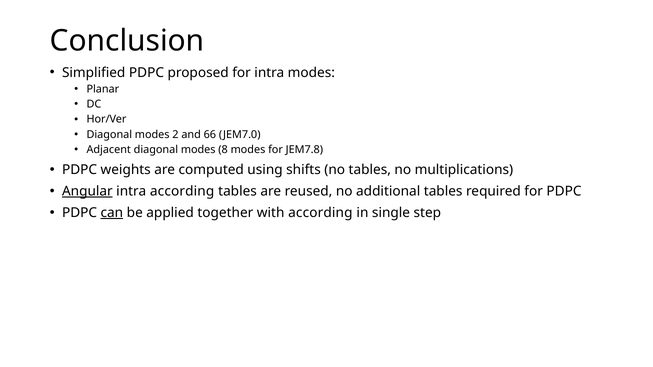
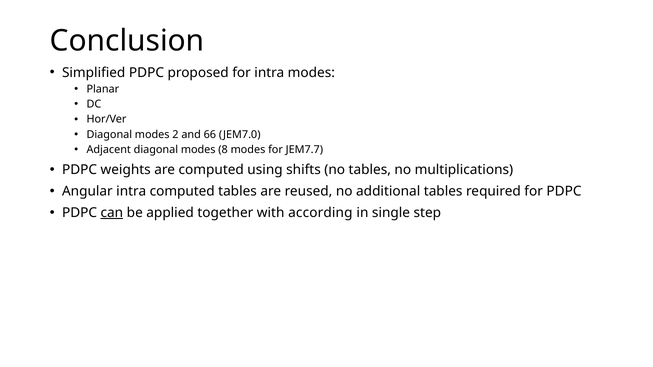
JEM7.8: JEM7.8 -> JEM7.7 (304, 150)
Angular underline: present -> none (87, 191)
intra according: according -> computed (182, 191)
